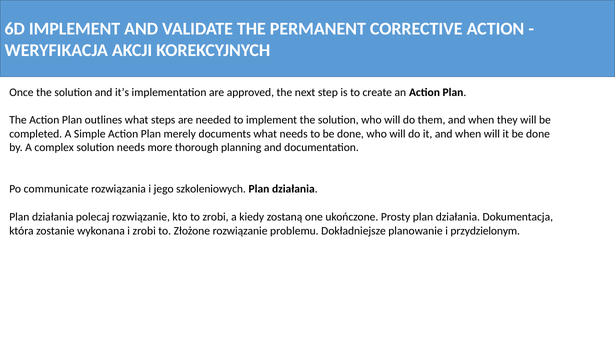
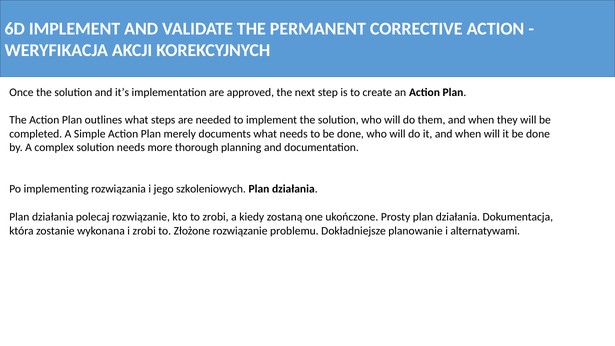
communicate: communicate -> implementing (56, 189)
przydzielonym: przydzielonym -> alternatywami (485, 231)
